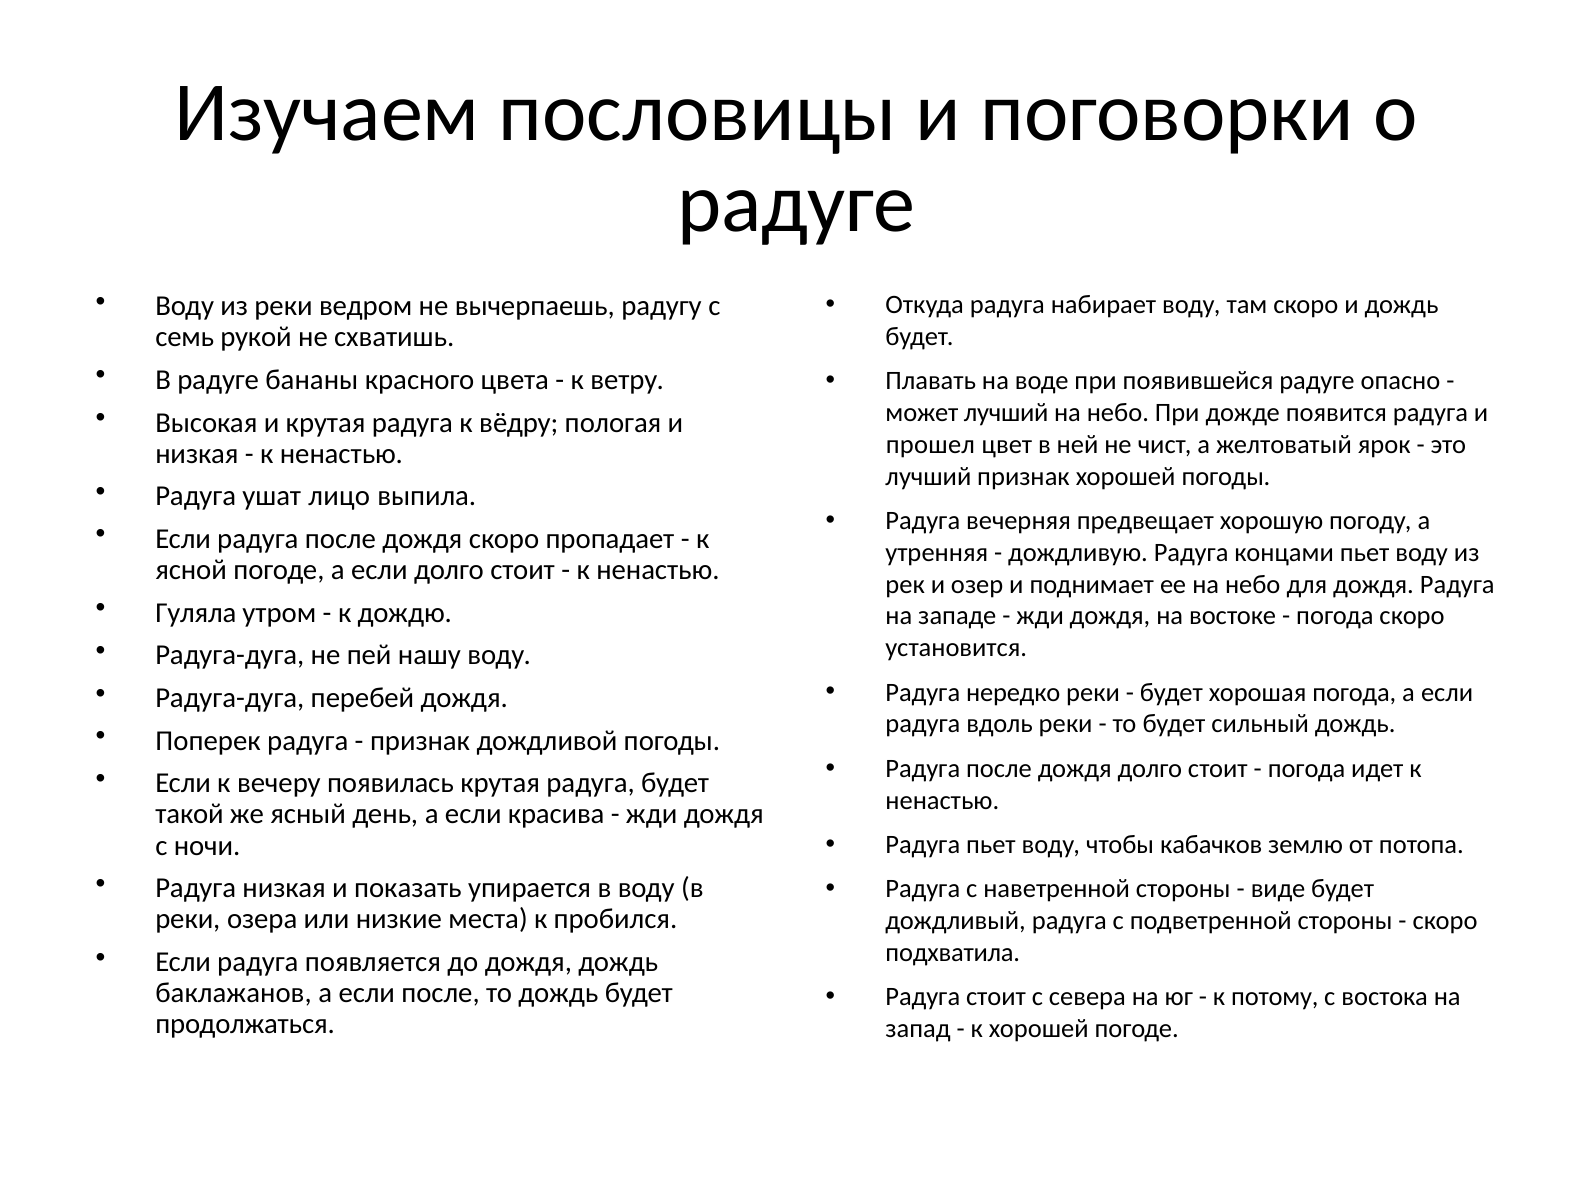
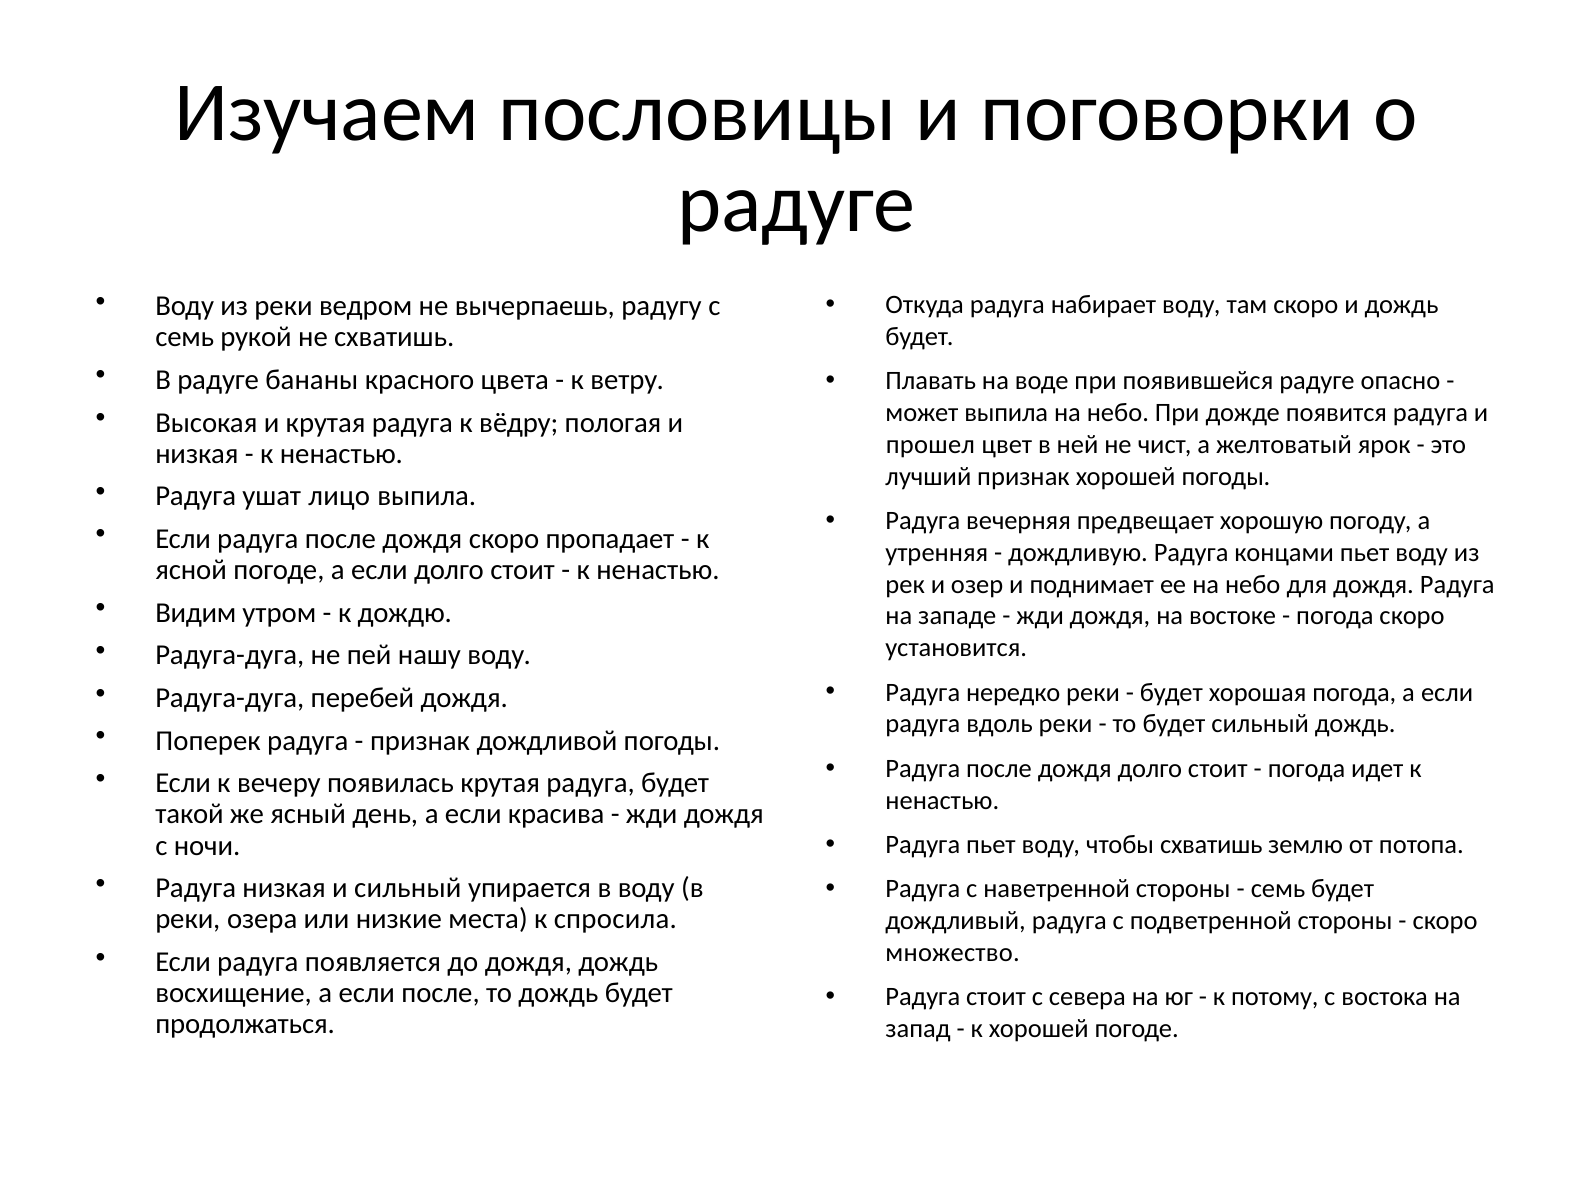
может лучший: лучший -> выпила (1006, 413)
Гуляла: Гуляла -> Видим (196, 613)
чтобы кабачков: кабачков -> схватишь (1211, 845)
и показать: показать -> сильный (408, 888)
виде: виде -> семь (1278, 889)
пробился: пробился -> спросила (615, 919)
подхватила: подхватила -> множество (953, 953)
баклажанов: баклажанов -> восхищение (234, 993)
